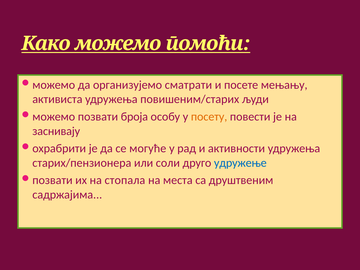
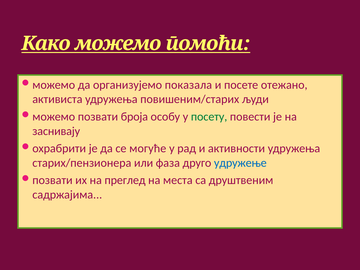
сматрати: сматрати -> показала (188, 85)
мењању: мењању -> отежано (284, 85)
посету colour: orange -> green (209, 117)
соли: соли -> фаза (168, 163)
стопала: стопала -> преглед (125, 180)
